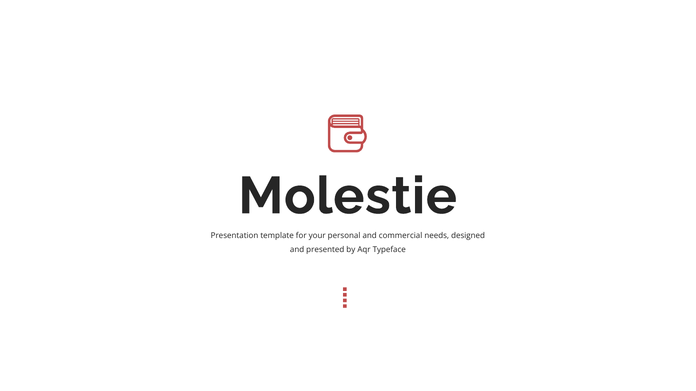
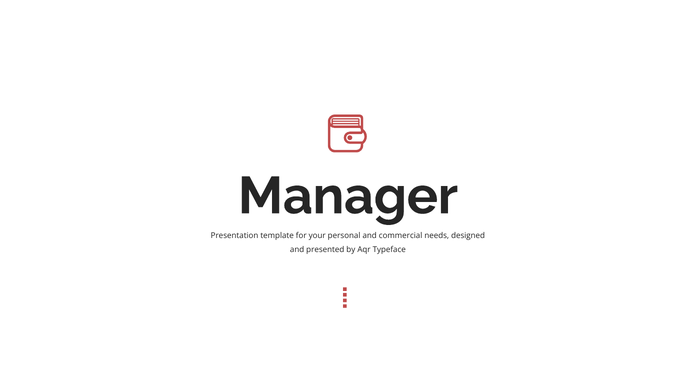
Molestie: Molestie -> Manager (348, 196)
